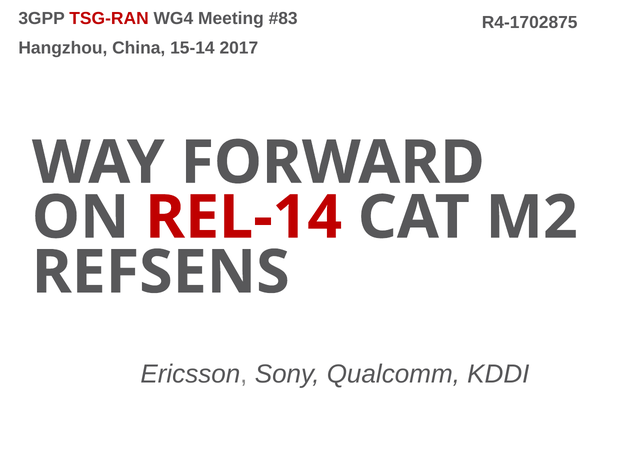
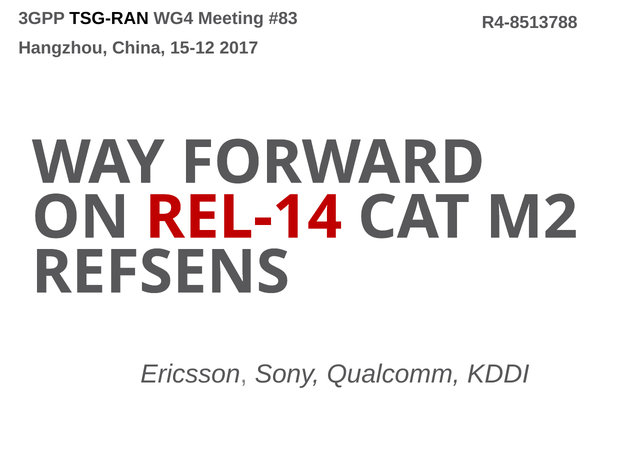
TSG-RAN colour: red -> black (109, 19)
R4-1702875: R4-1702875 -> R4-8513788 (530, 23)
15-14: 15-14 -> 15-12 (192, 48)
